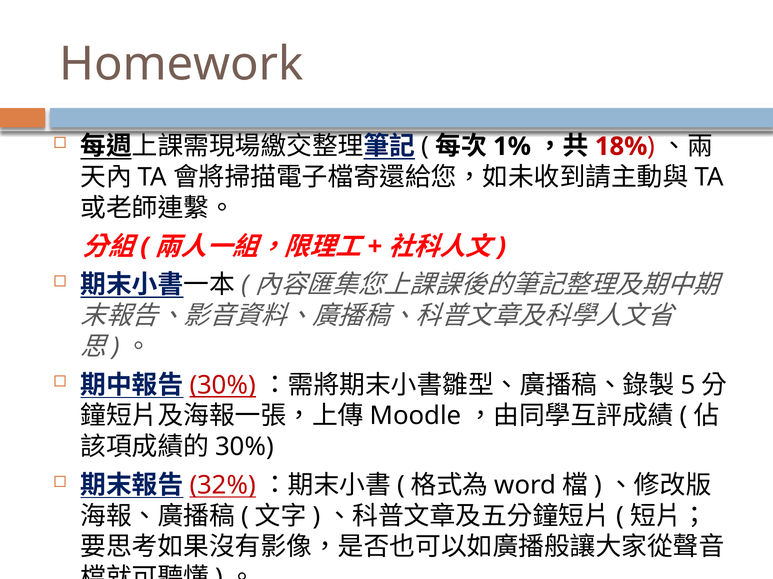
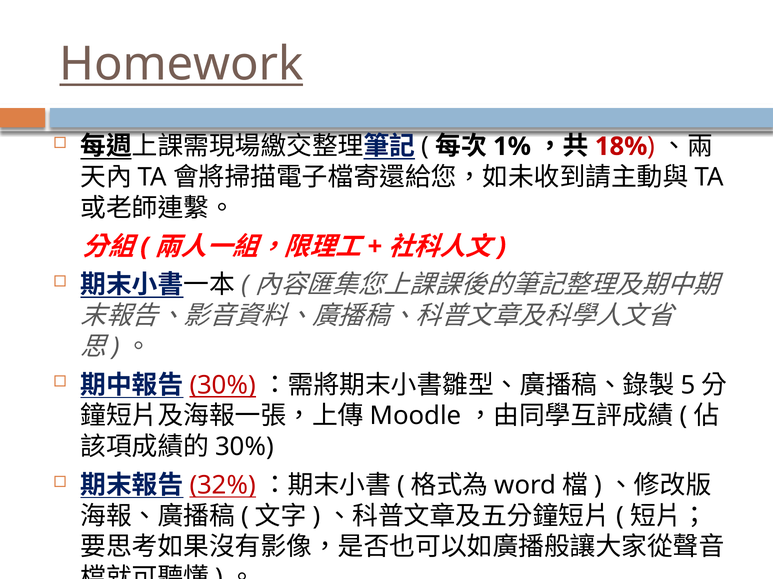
Homework underline: none -> present (181, 64)
